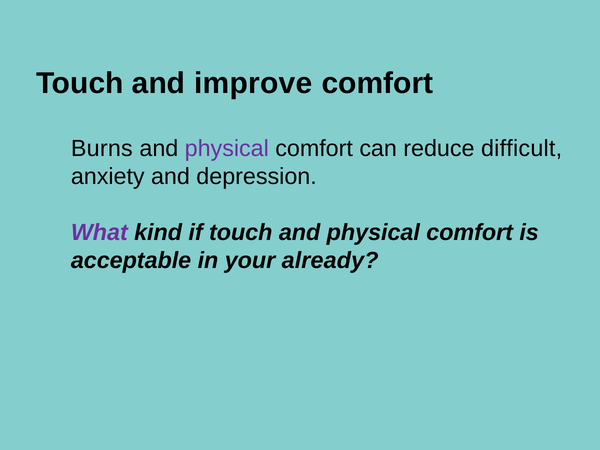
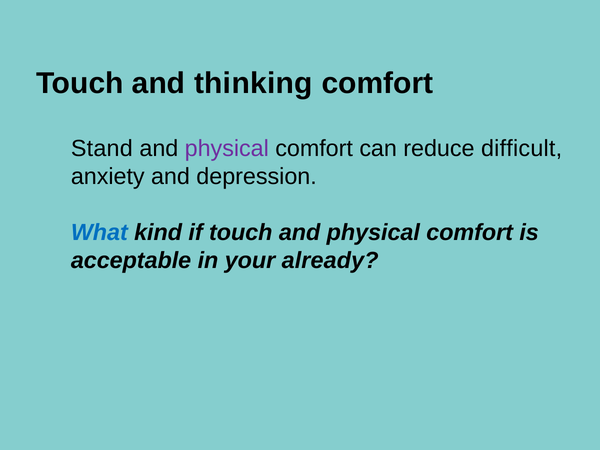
improve: improve -> thinking (253, 83)
Burns: Burns -> Stand (102, 149)
What colour: purple -> blue (99, 233)
